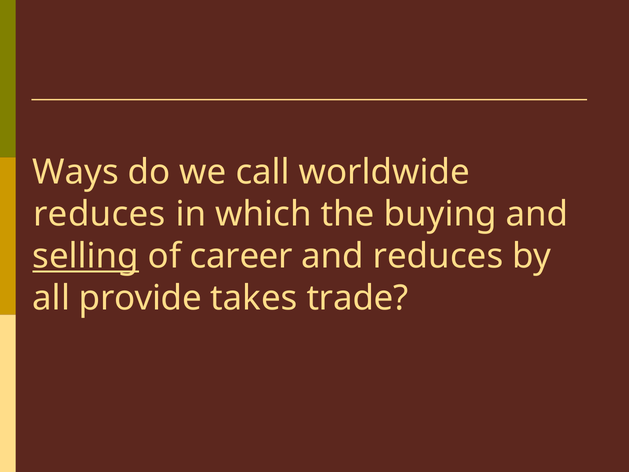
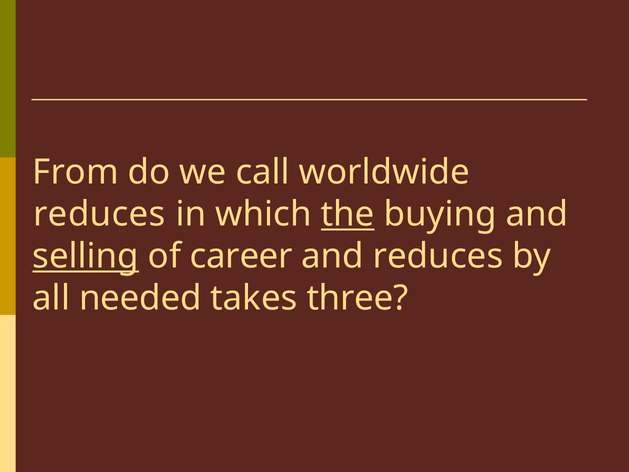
Ways: Ways -> From (76, 172)
the underline: none -> present (348, 214)
provide: provide -> needed (140, 298)
trade: trade -> three (357, 298)
